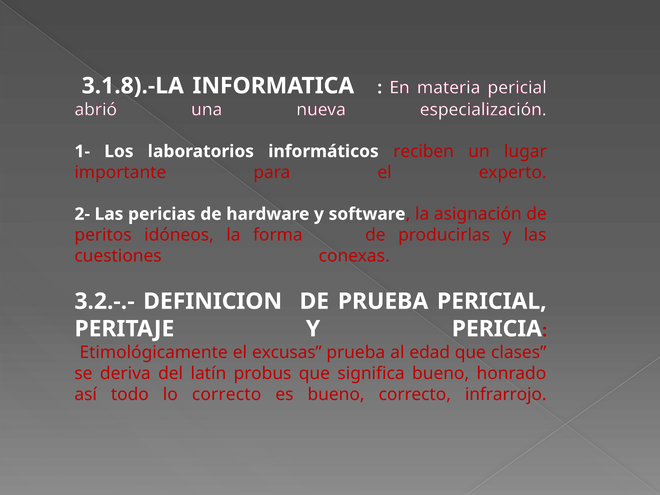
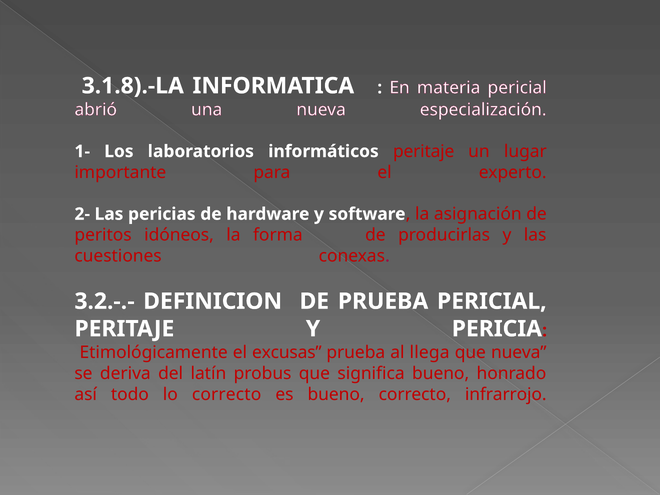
informáticos reciben: reciben -> peritaje (424, 151)
edad: edad -> llega (430, 353)
que clases: clases -> nueva (519, 353)
